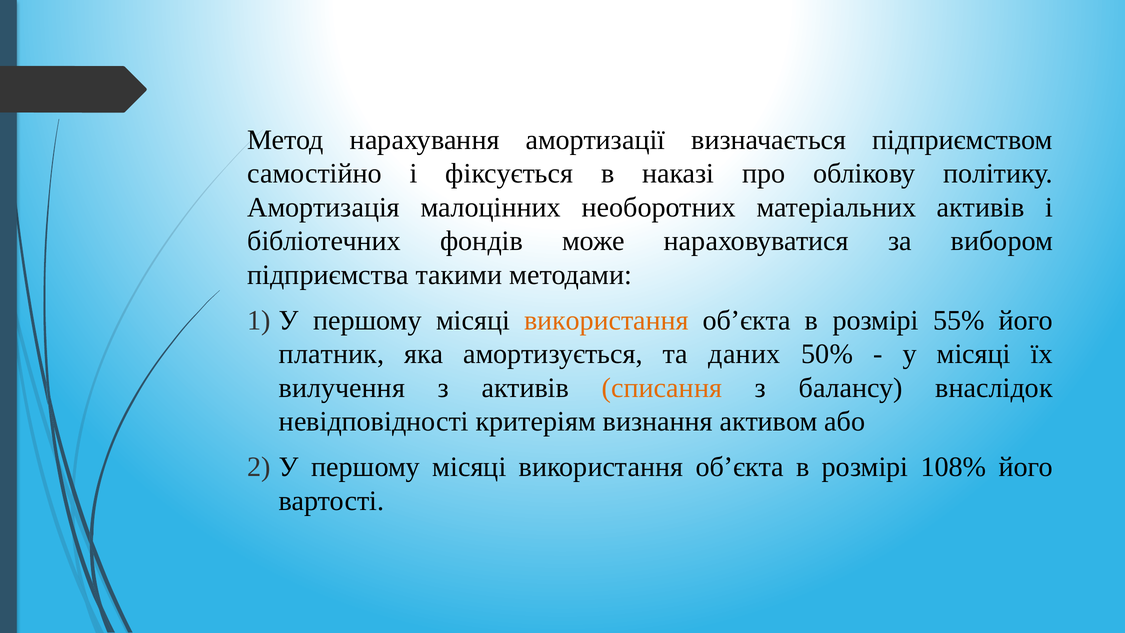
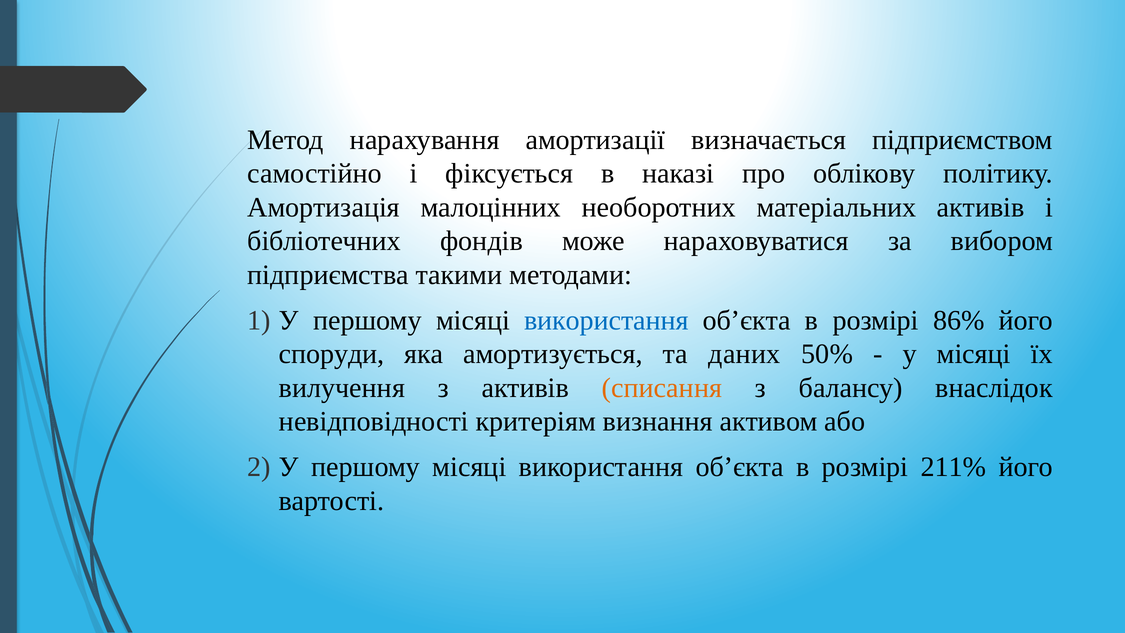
використання colour: orange -> blue (606, 320)
55%: 55% -> 86% (959, 320)
платник: платник -> споруди (332, 354)
108%: 108% -> 211% (954, 467)
